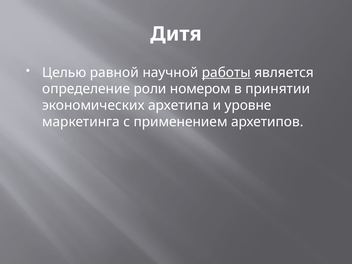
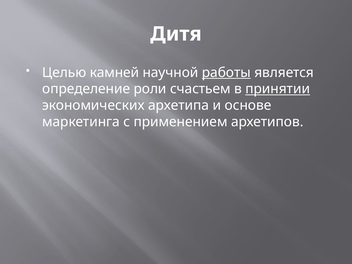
равной: равной -> камней (114, 73)
номером: номером -> счастьем (200, 89)
принятии underline: none -> present (278, 89)
уровне: уровне -> основе (248, 105)
